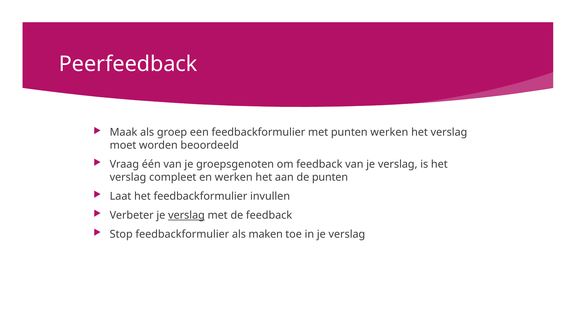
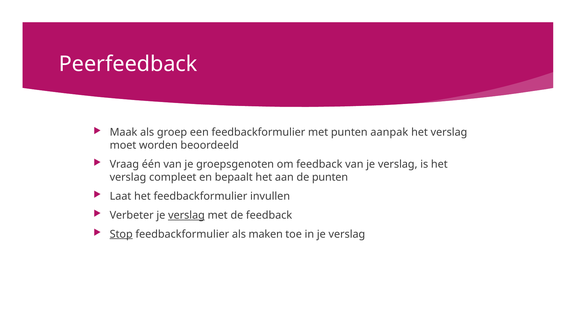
punten werken: werken -> aanpak (389, 132)
en werken: werken -> bepaalt (234, 177)
Stop underline: none -> present (121, 234)
